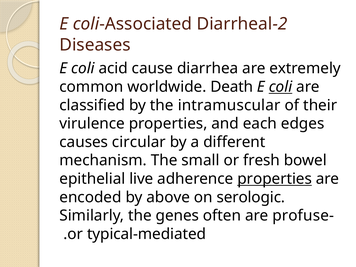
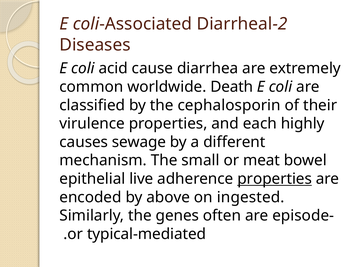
coli underline: present -> none (281, 87)
intramuscular: intramuscular -> cephalosporin (229, 105)
edges: edges -> highly (303, 124)
circular: circular -> sewage (139, 142)
fresh: fresh -> meat (261, 160)
serologic: serologic -> ingested (251, 197)
profuse-: profuse- -> episode- (303, 216)
